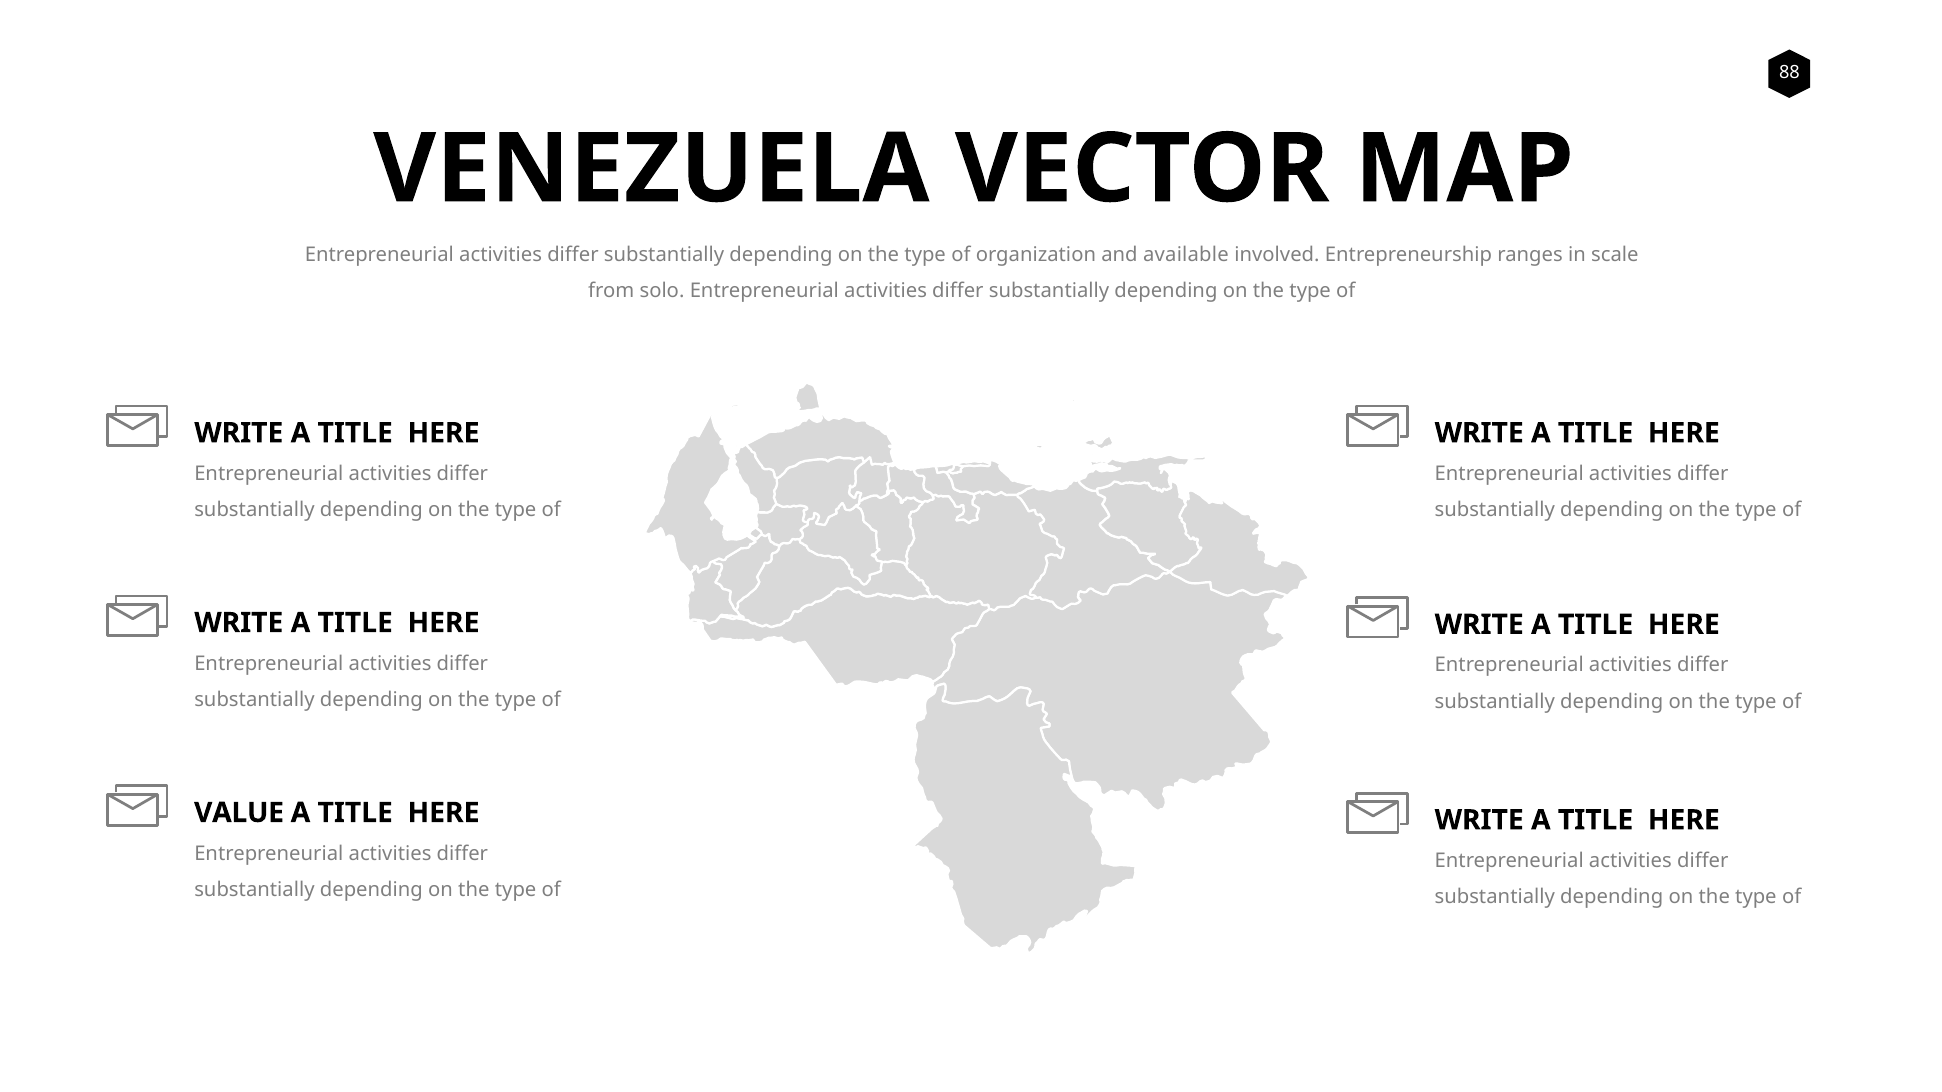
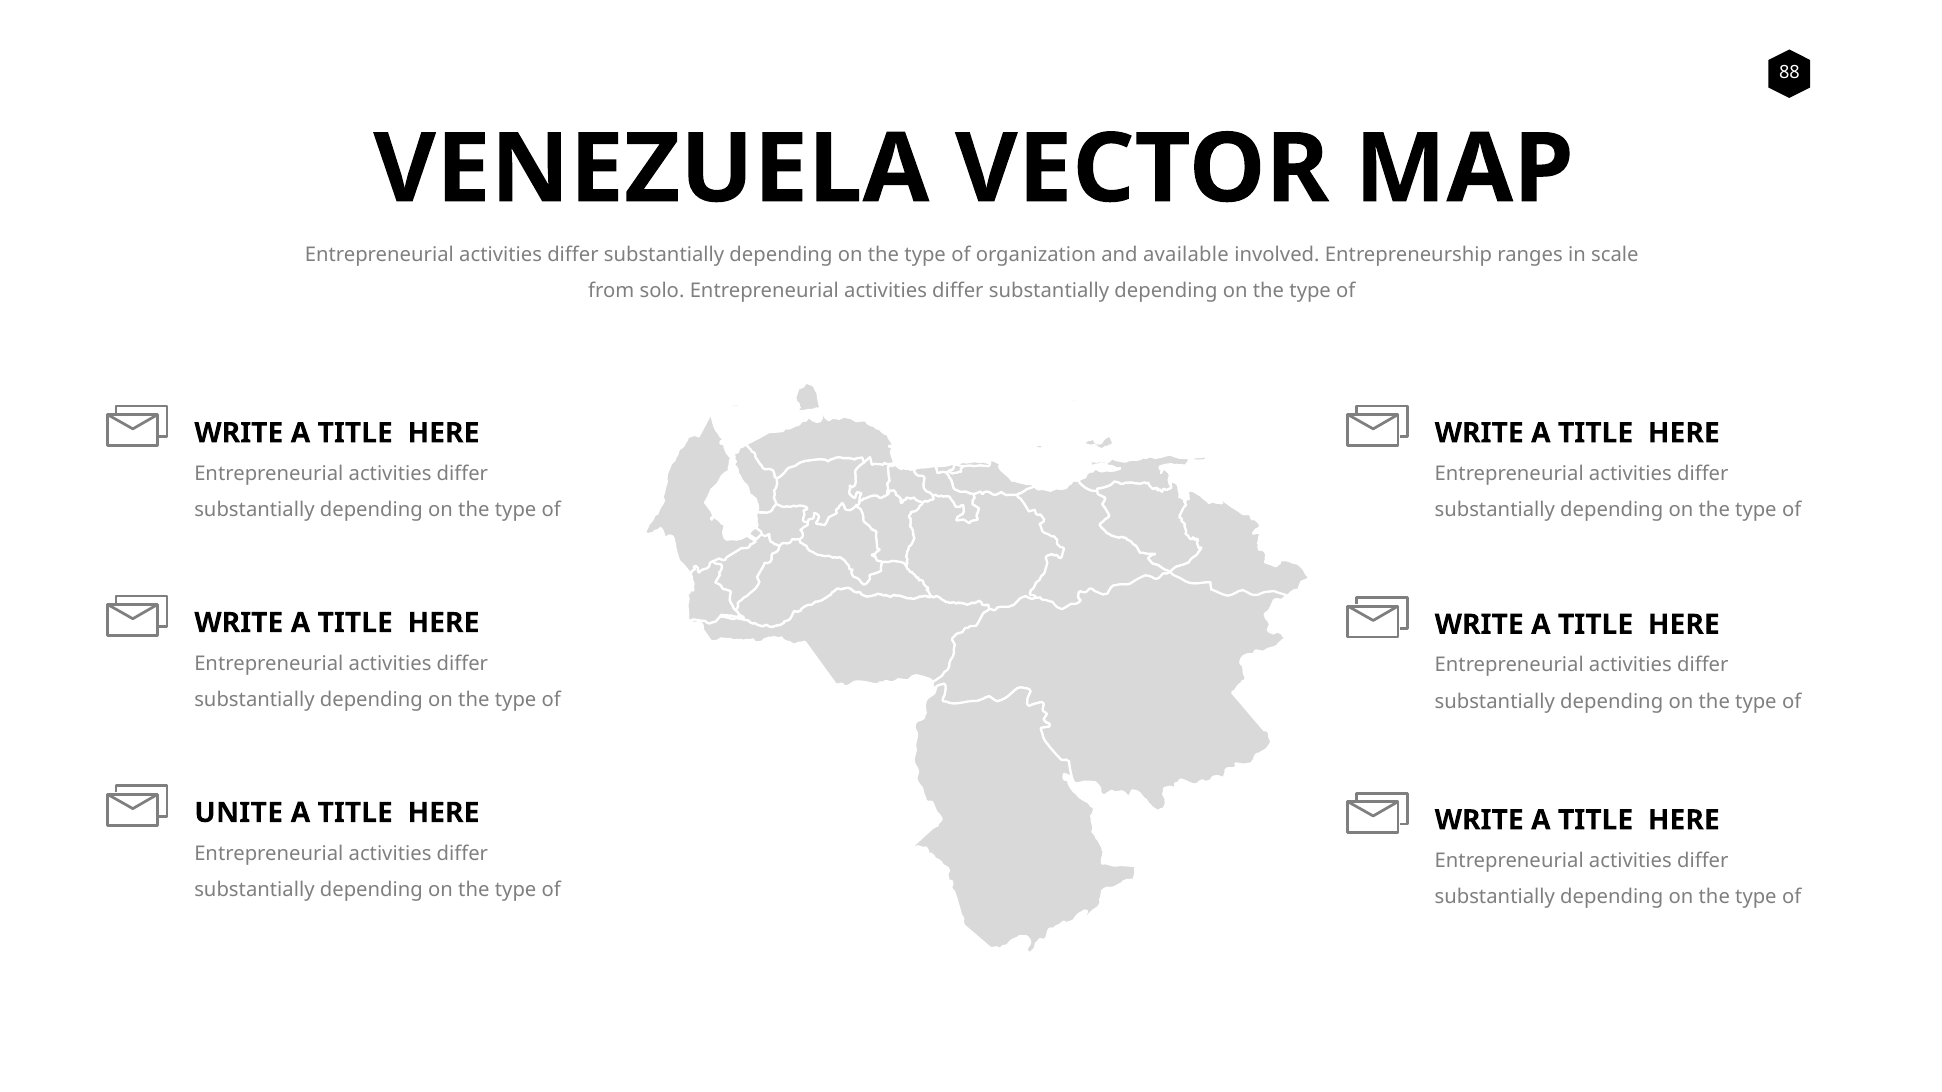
VALUE: VALUE -> UNITE (239, 813)
